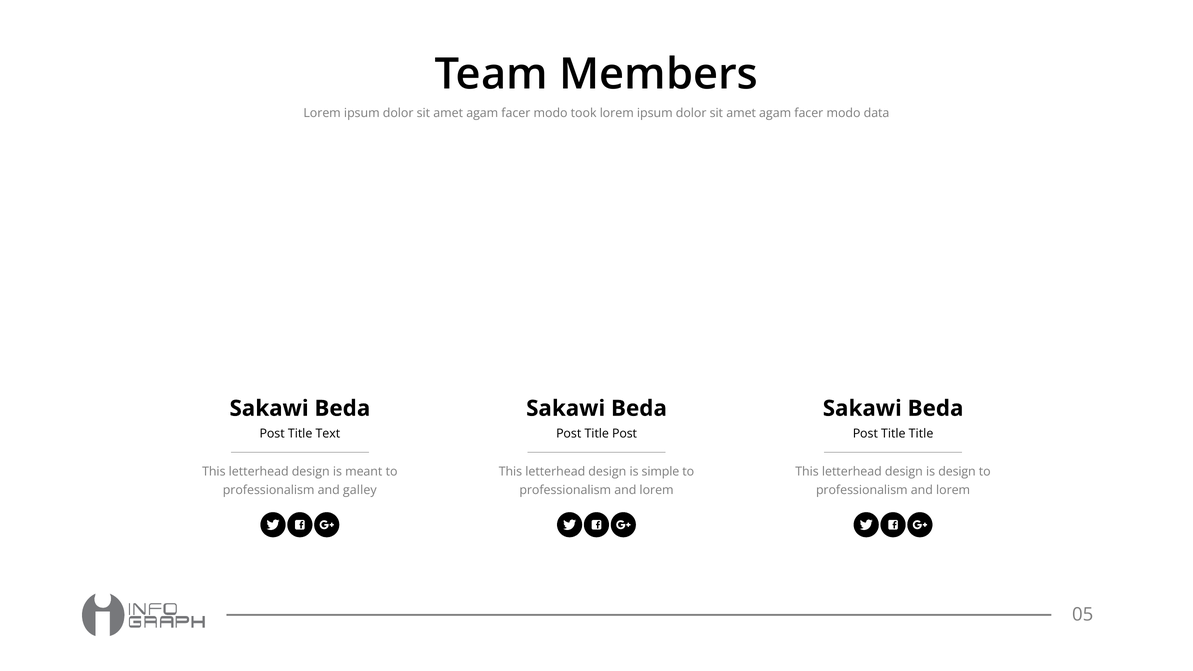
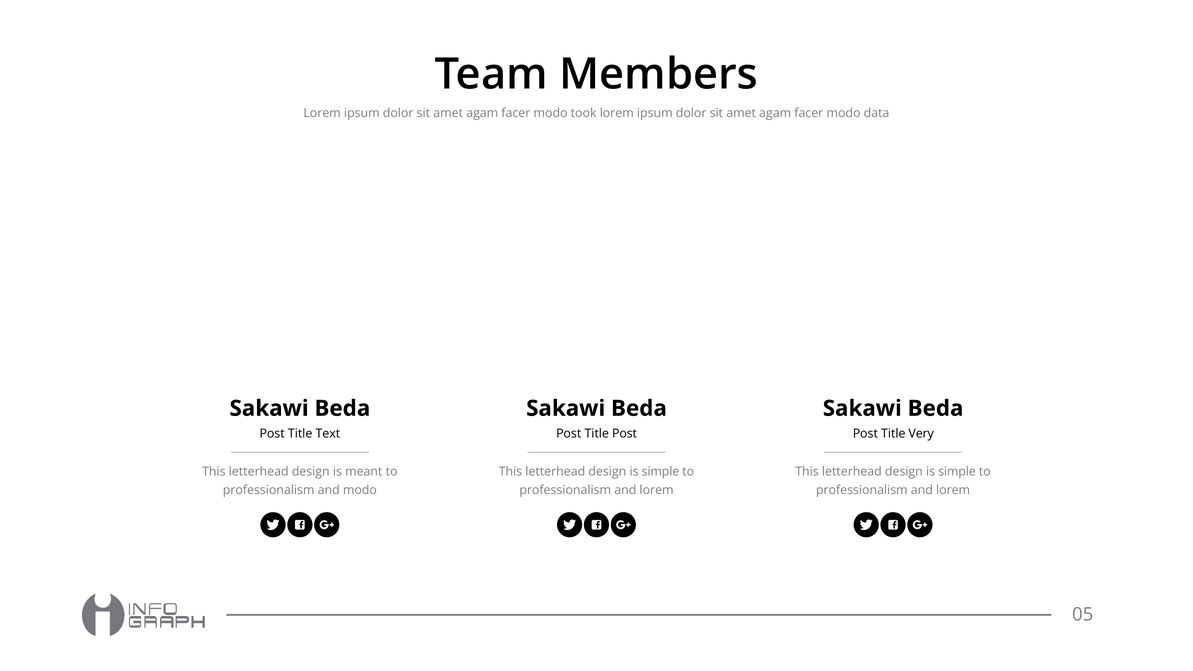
Title Title: Title -> Very (921, 434)
design: design -> simple (957, 472)
and galley: galley -> modo (360, 490)
